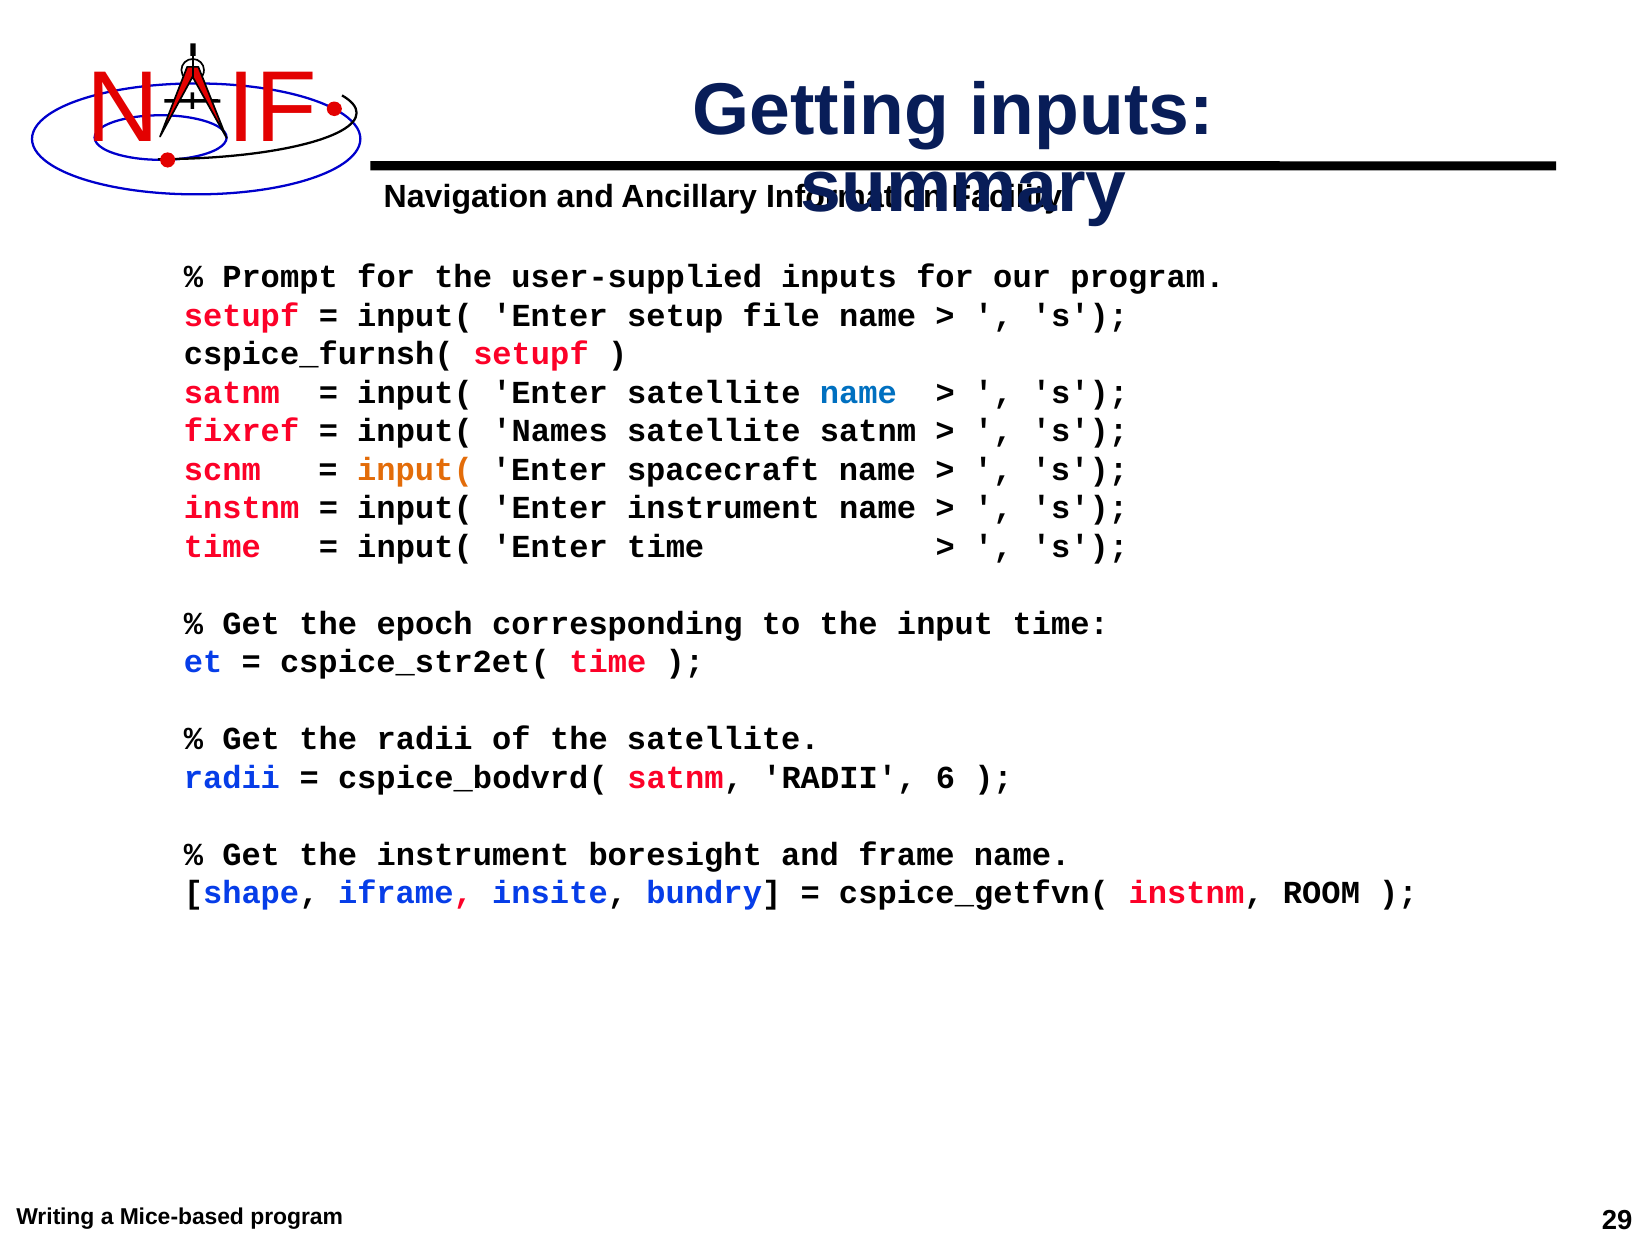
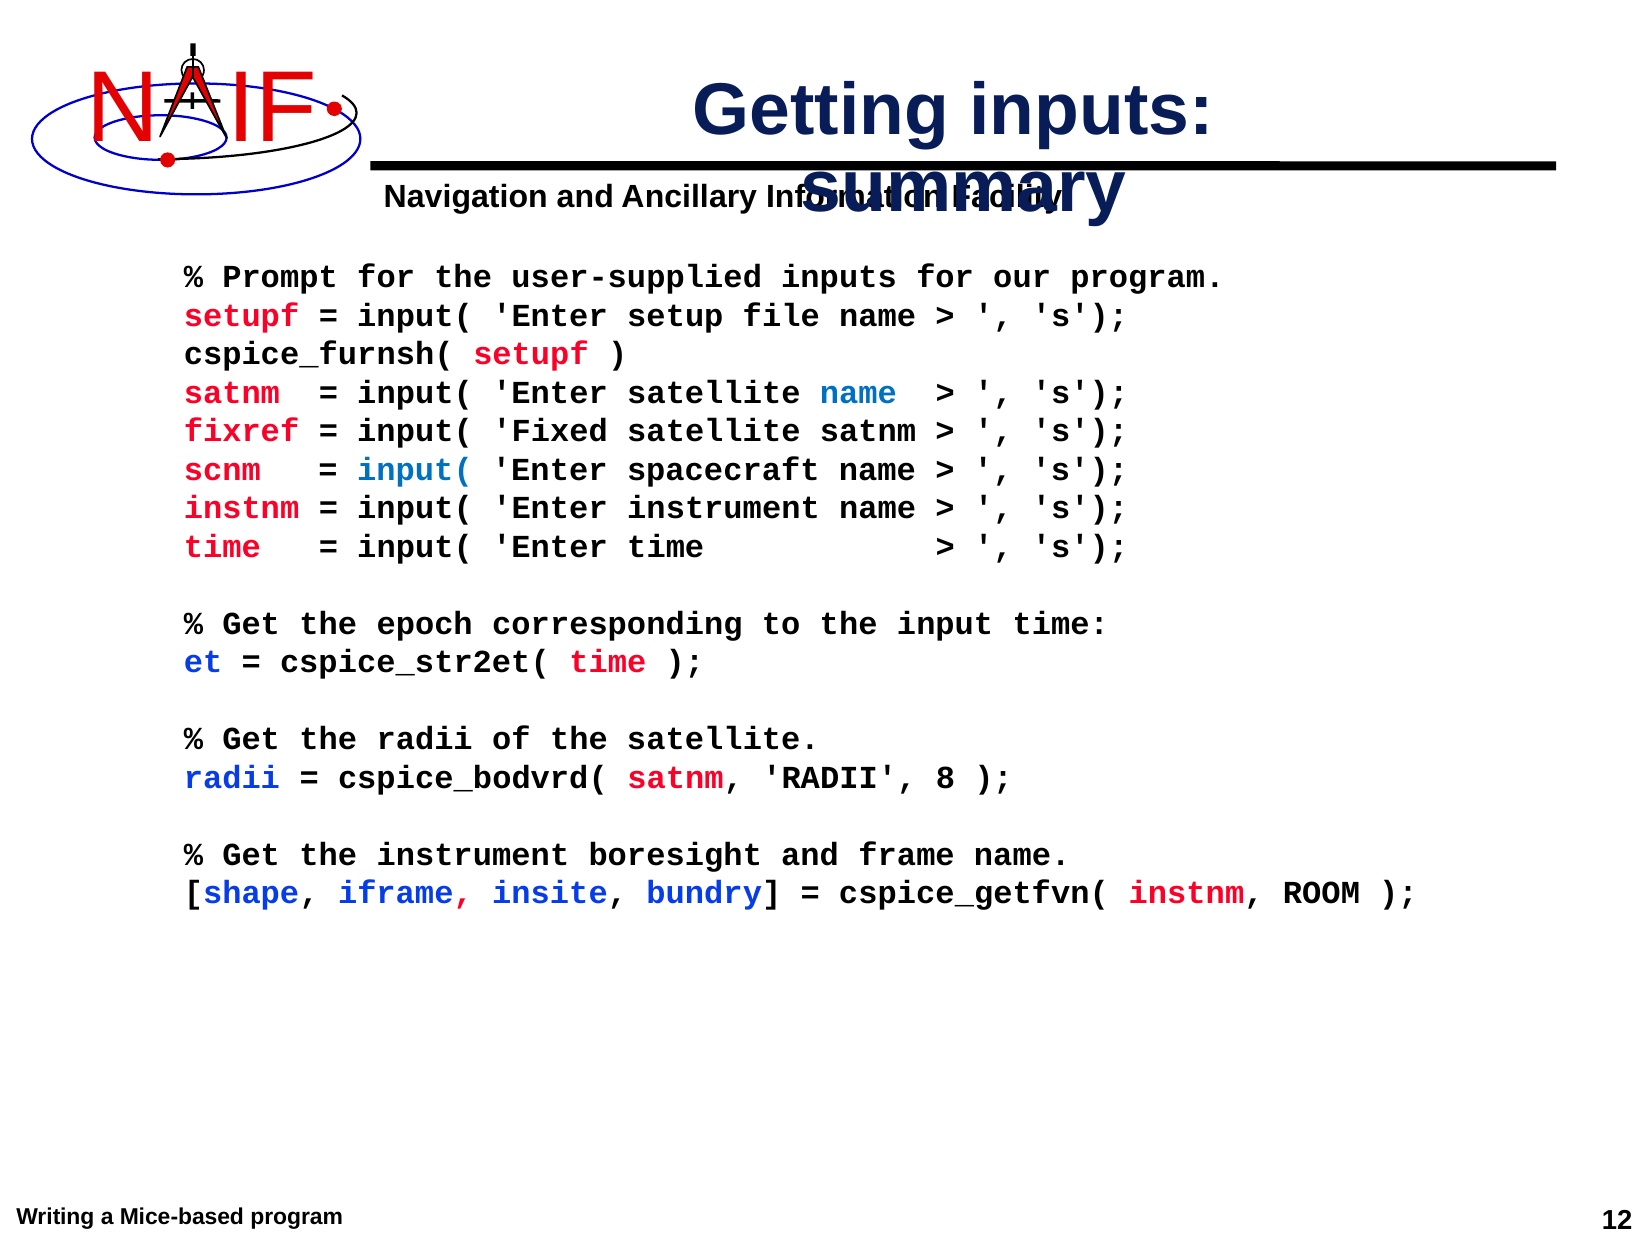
Names: Names -> Fixed (550, 431)
input( colour: orange -> blue (415, 469)
6: 6 -> 8 (945, 777)
29: 29 -> 12 (1617, 1220)
